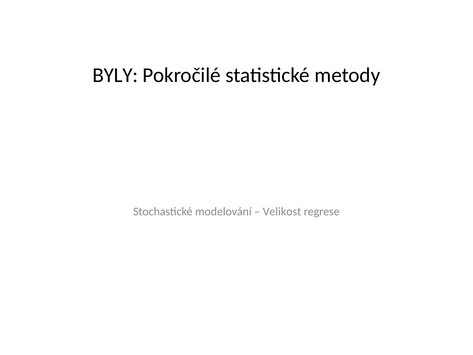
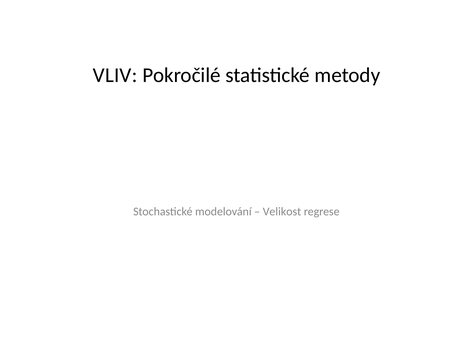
BYLY: BYLY -> VLIV (115, 75)
